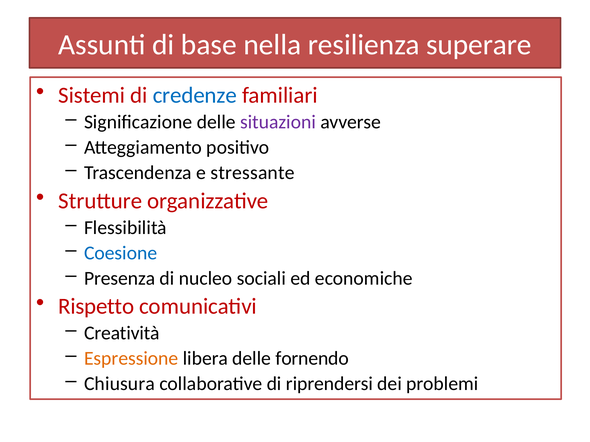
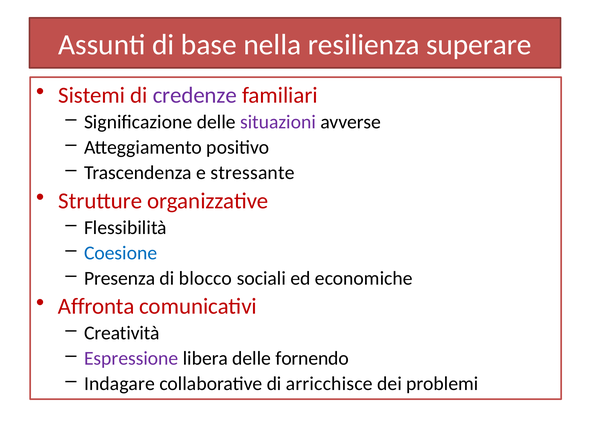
credenze colour: blue -> purple (195, 96)
nucleo: nucleo -> blocco (205, 279)
Rispetto: Rispetto -> Affronta (96, 307)
Espressione colour: orange -> purple (131, 359)
Chiusura: Chiusura -> Indagare (119, 384)
riprendersi: riprendersi -> arricchisce (329, 384)
